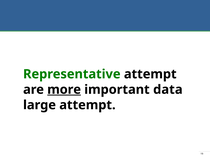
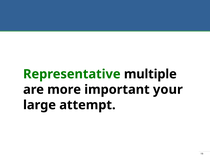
Representative attempt: attempt -> multiple (150, 74)
more underline: present -> none (64, 89)
data: data -> your (168, 89)
